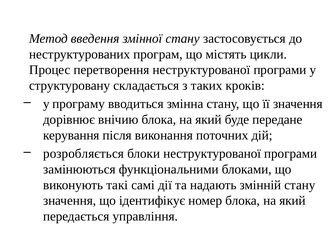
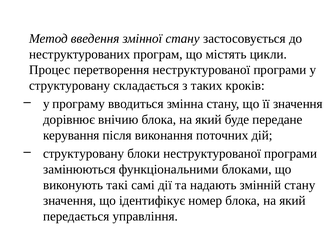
розробляється: розробляється -> структуровану (84, 154)
